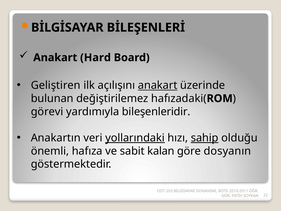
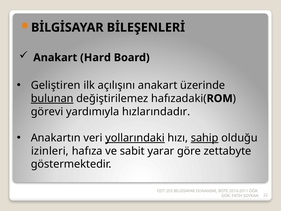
anakart underline: present -> none (158, 85)
bulunan underline: none -> present (52, 98)
bileşenleridir: bileşenleridir -> hızlarındadır (156, 111)
önemli: önemli -> izinleri (50, 151)
kalan: kalan -> yarar (161, 151)
dosyanın: dosyanın -> zettabyte (227, 151)
